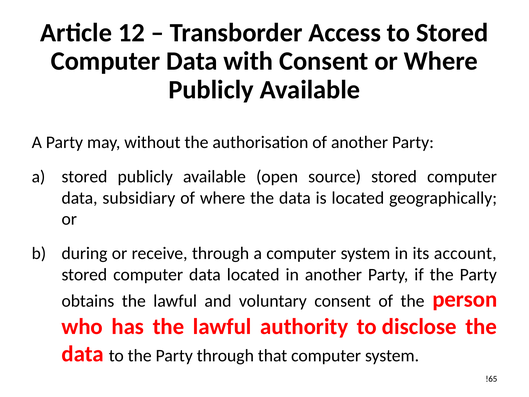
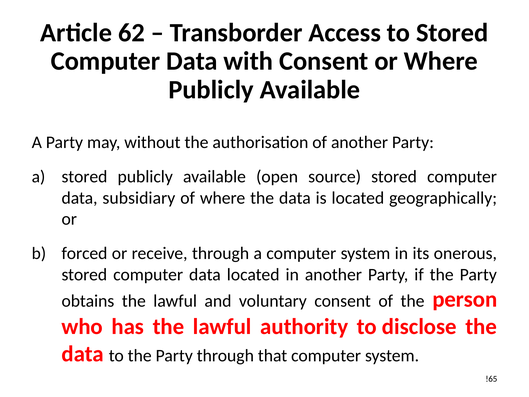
12: 12 -> 62 (131, 33)
during: during -> forced (84, 253)
account: account -> onerous (465, 253)
